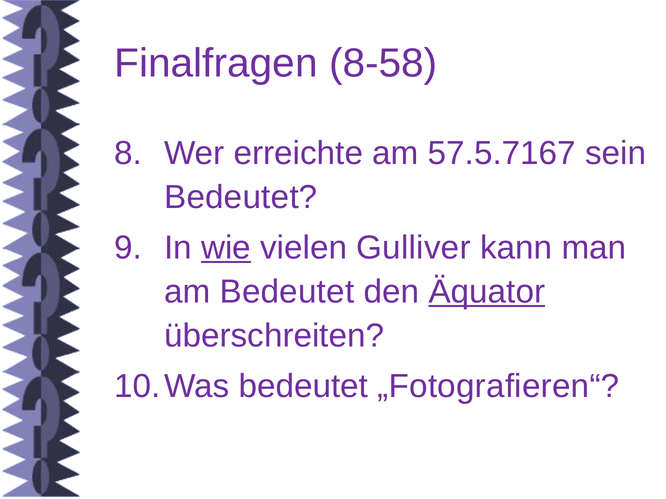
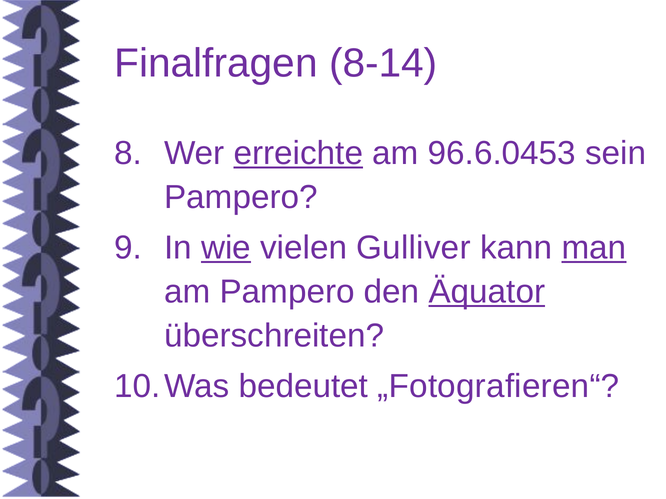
8-58: 8-58 -> 8-14 (383, 63)
erreichte underline: none -> present (298, 153)
57.5.7167: 57.5.7167 -> 96.6.0453 (502, 153)
Bedeutet: Bedeutet -> Pampero (241, 197)
man underline: none -> present (594, 248)
am Bedeutet: Bedeutet -> Pampero (287, 292)
